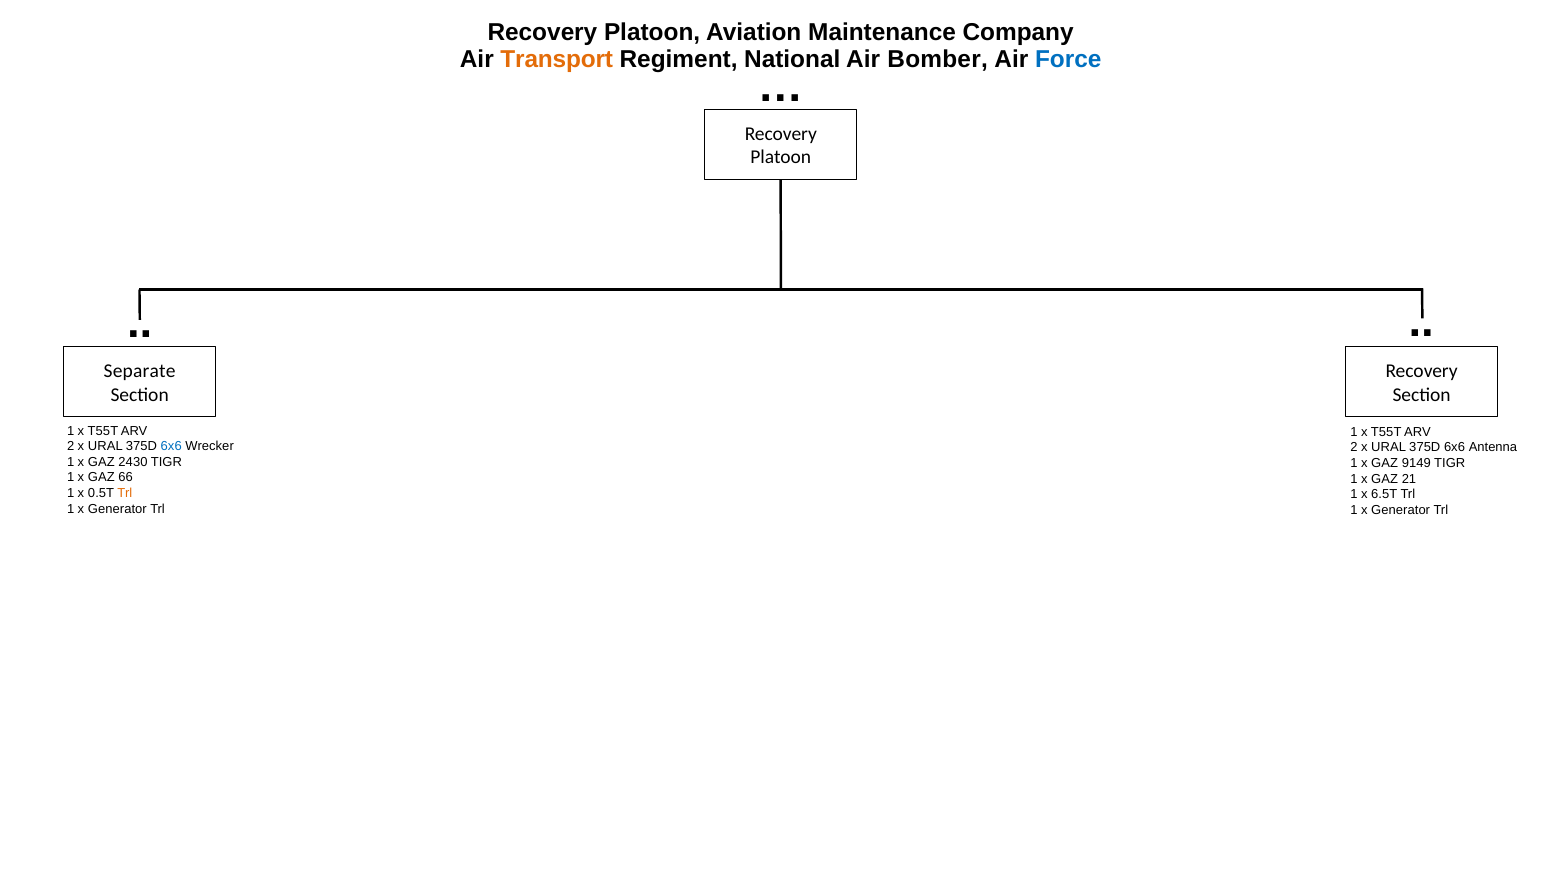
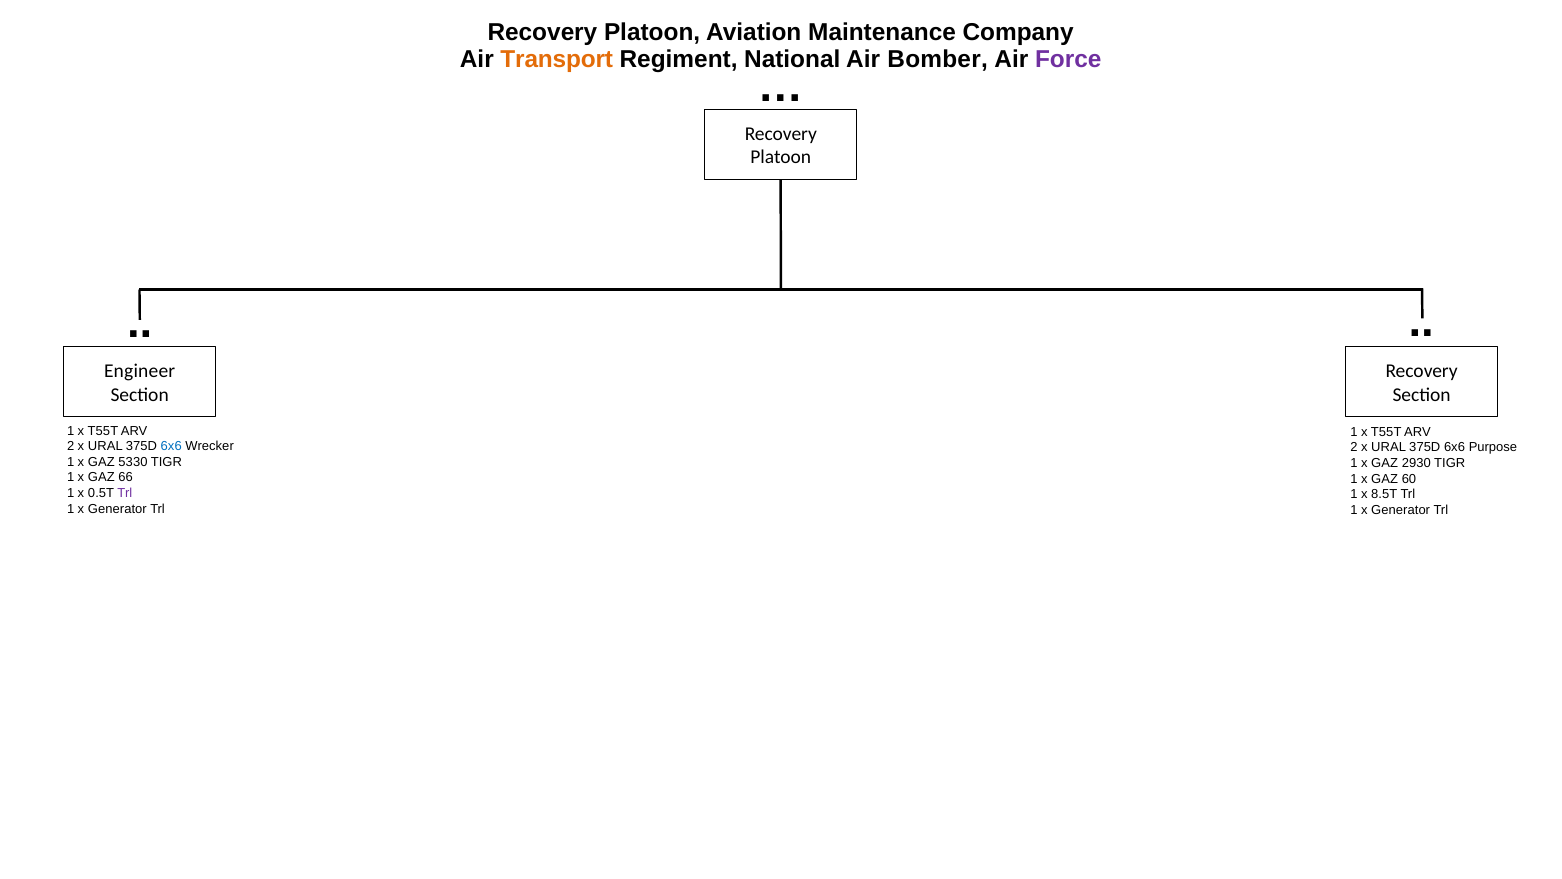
Force colour: blue -> purple (1068, 59)
Separate: Separate -> Engineer (140, 371)
Antenna: Antenna -> Purpose (1493, 447)
2430: 2430 -> 5330 (133, 462)
9149: 9149 -> 2930 (1416, 463)
21: 21 -> 60 (1409, 479)
Trl colour: orange -> purple (125, 493)
6.5T: 6.5T -> 8.5T (1384, 494)
